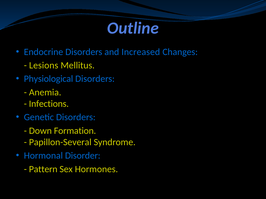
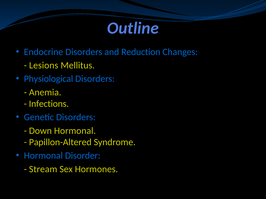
Increased: Increased -> Reduction (141, 52)
Down Formation: Formation -> Hormonal (75, 131)
Papillon-Several: Papillon-Several -> Papillon-Altered (60, 143)
Pattern: Pattern -> Stream (43, 169)
